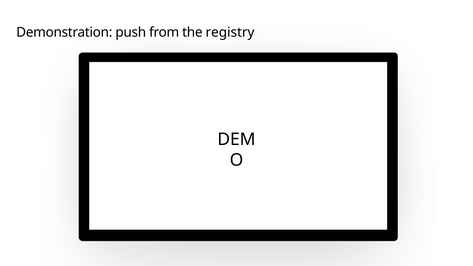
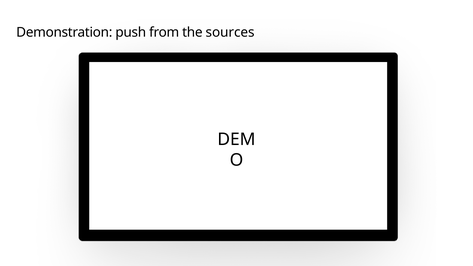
registry: registry -> sources (230, 32)
